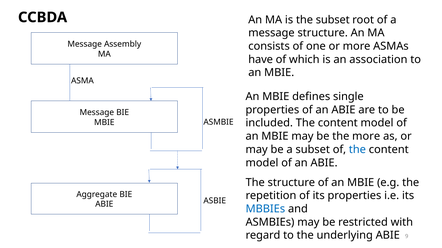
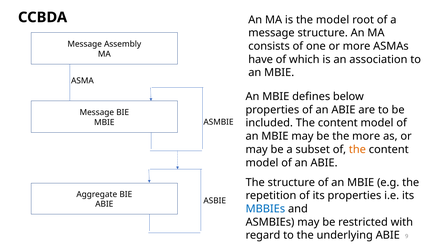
the subset: subset -> model (333, 20)
single: single -> below (348, 97)
the colour: blue -> orange (357, 150)
